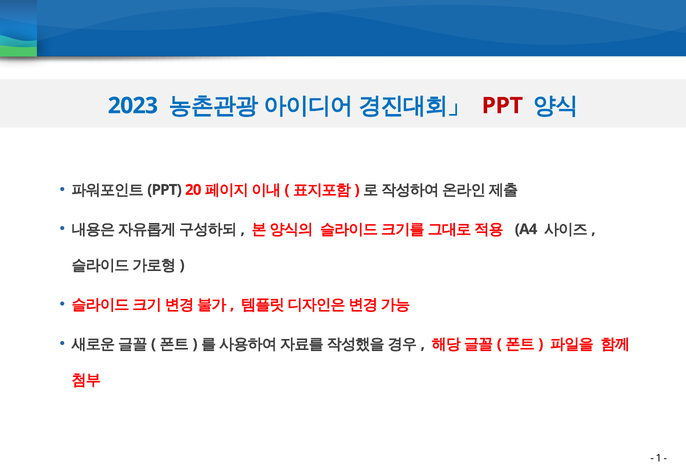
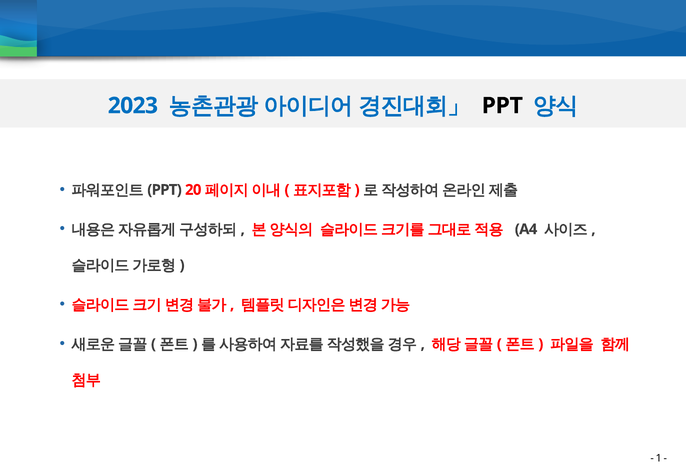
PPT colour: red -> black (502, 106)
